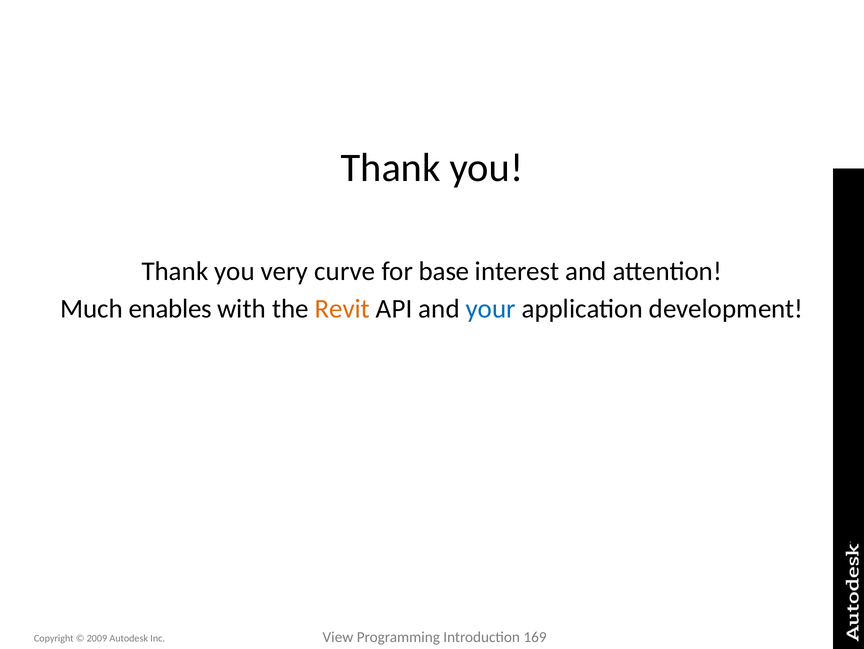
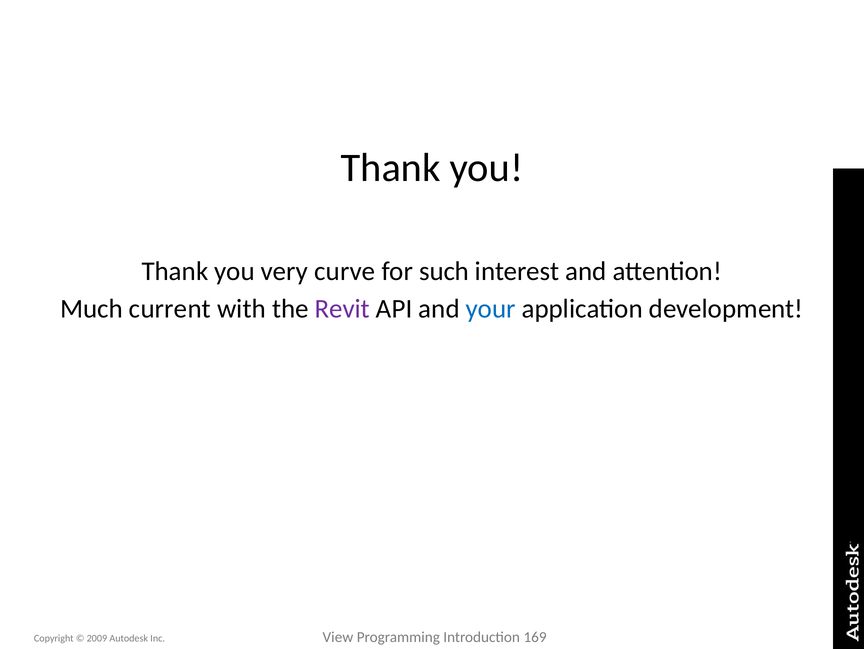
base: base -> such (444, 271)
enables: enables -> current (170, 309)
Revit colour: orange -> purple (342, 309)
